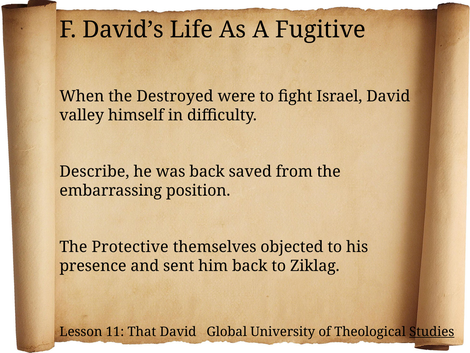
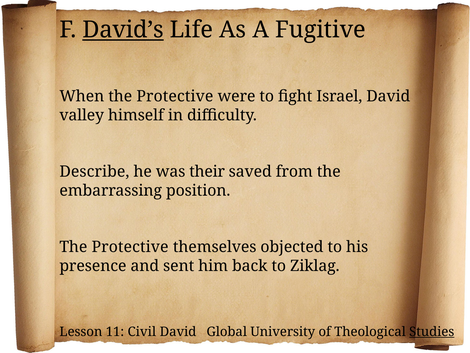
David’s underline: none -> present (123, 30)
When the Destroyed: Destroyed -> Protective (175, 96)
was back: back -> their (207, 172)
That: That -> Civil (142, 331)
